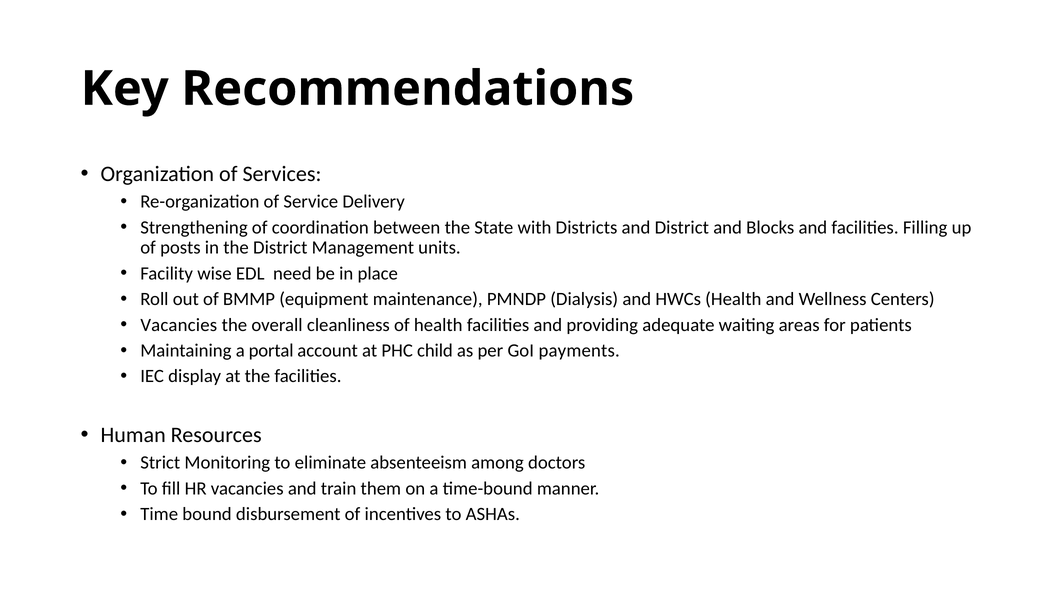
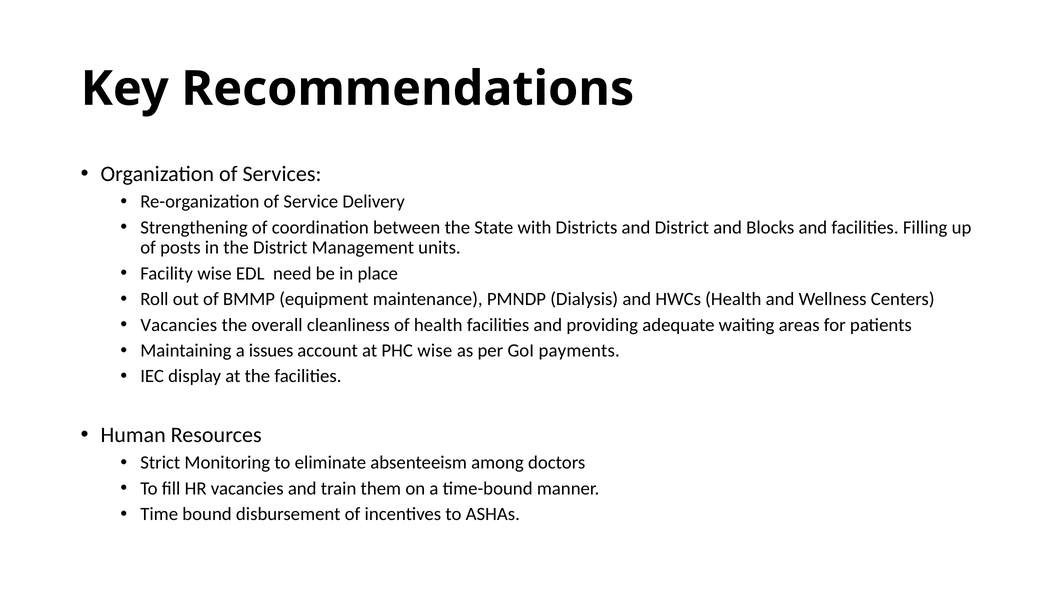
portal: portal -> issues (271, 351)
PHC child: child -> wise (435, 351)
